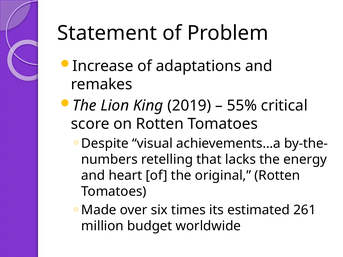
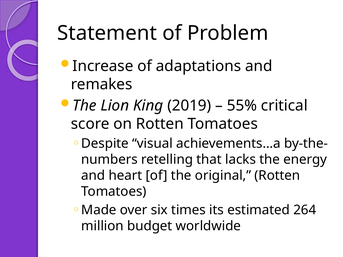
261: 261 -> 264 (305, 210)
